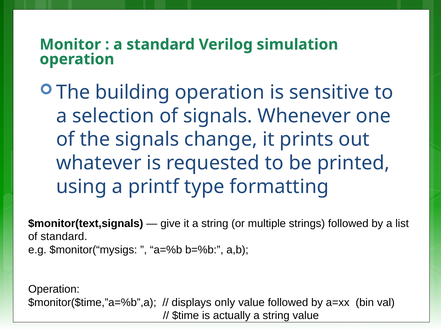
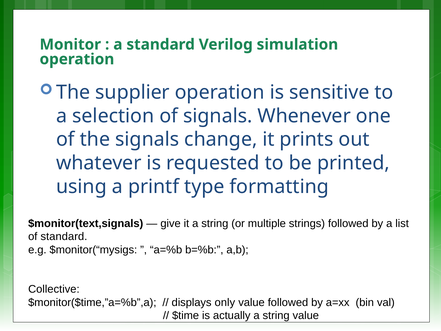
building: building -> supplier (133, 92)
Operation: Operation -> Collective (54, 289)
